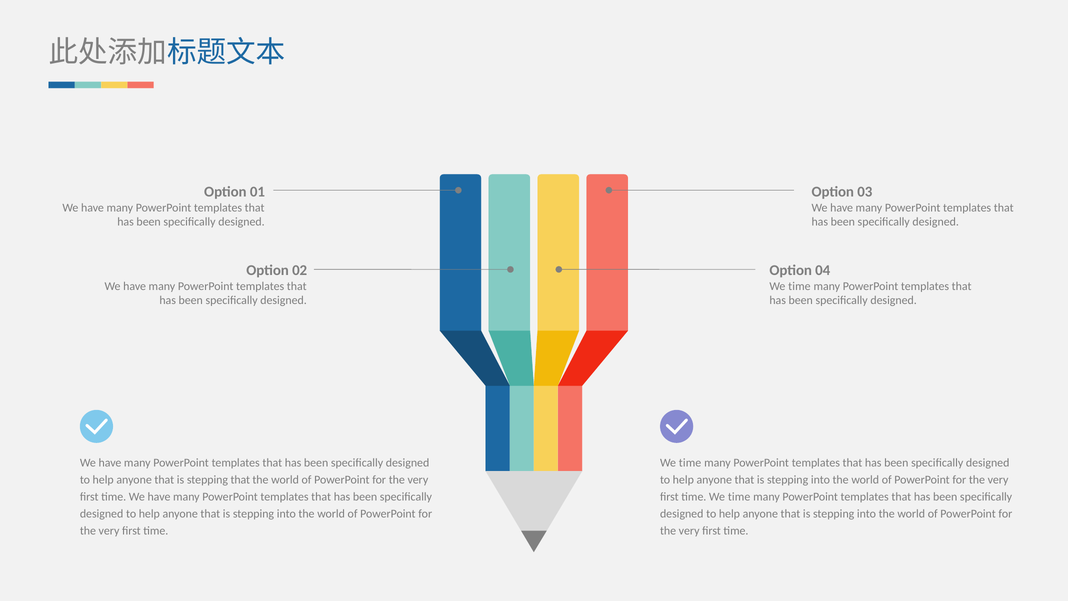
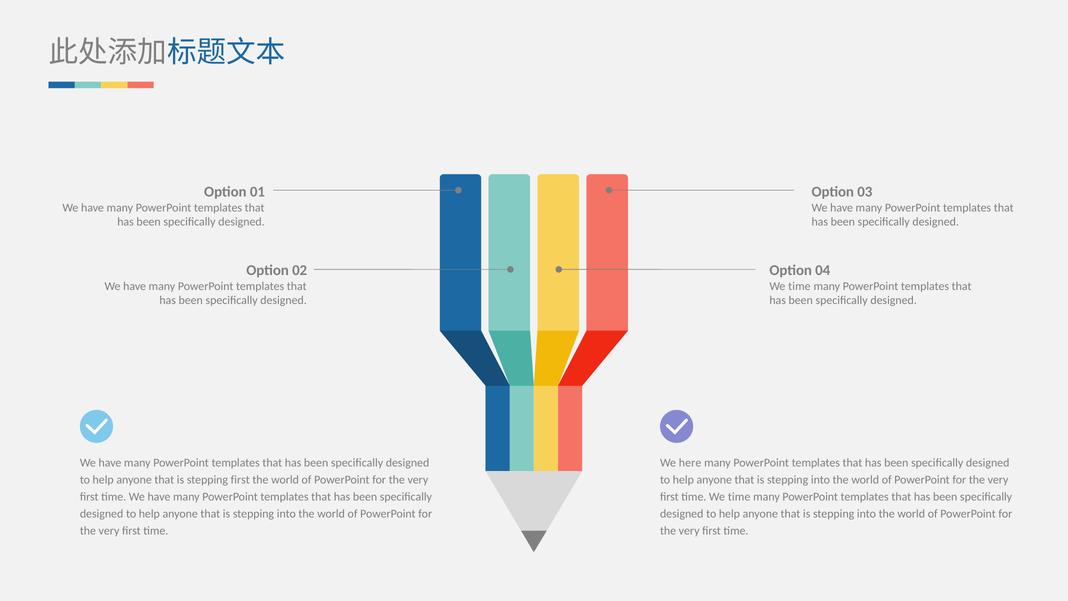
time: time -> here (690, 463)
stepping that: that -> first (240, 480)
